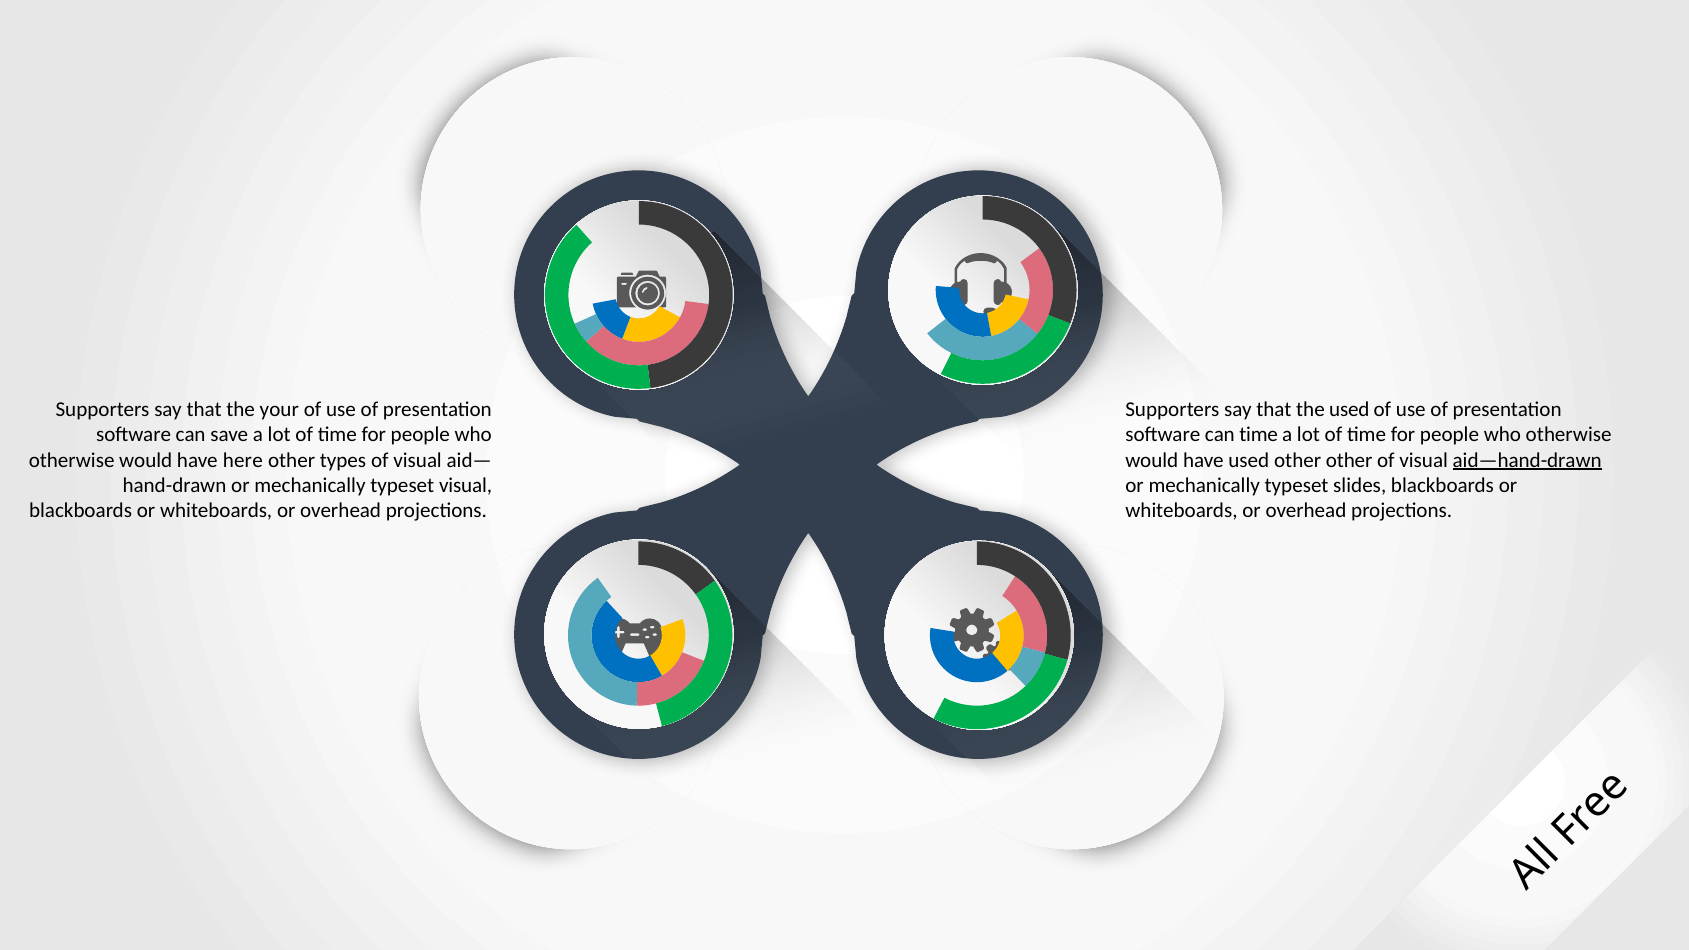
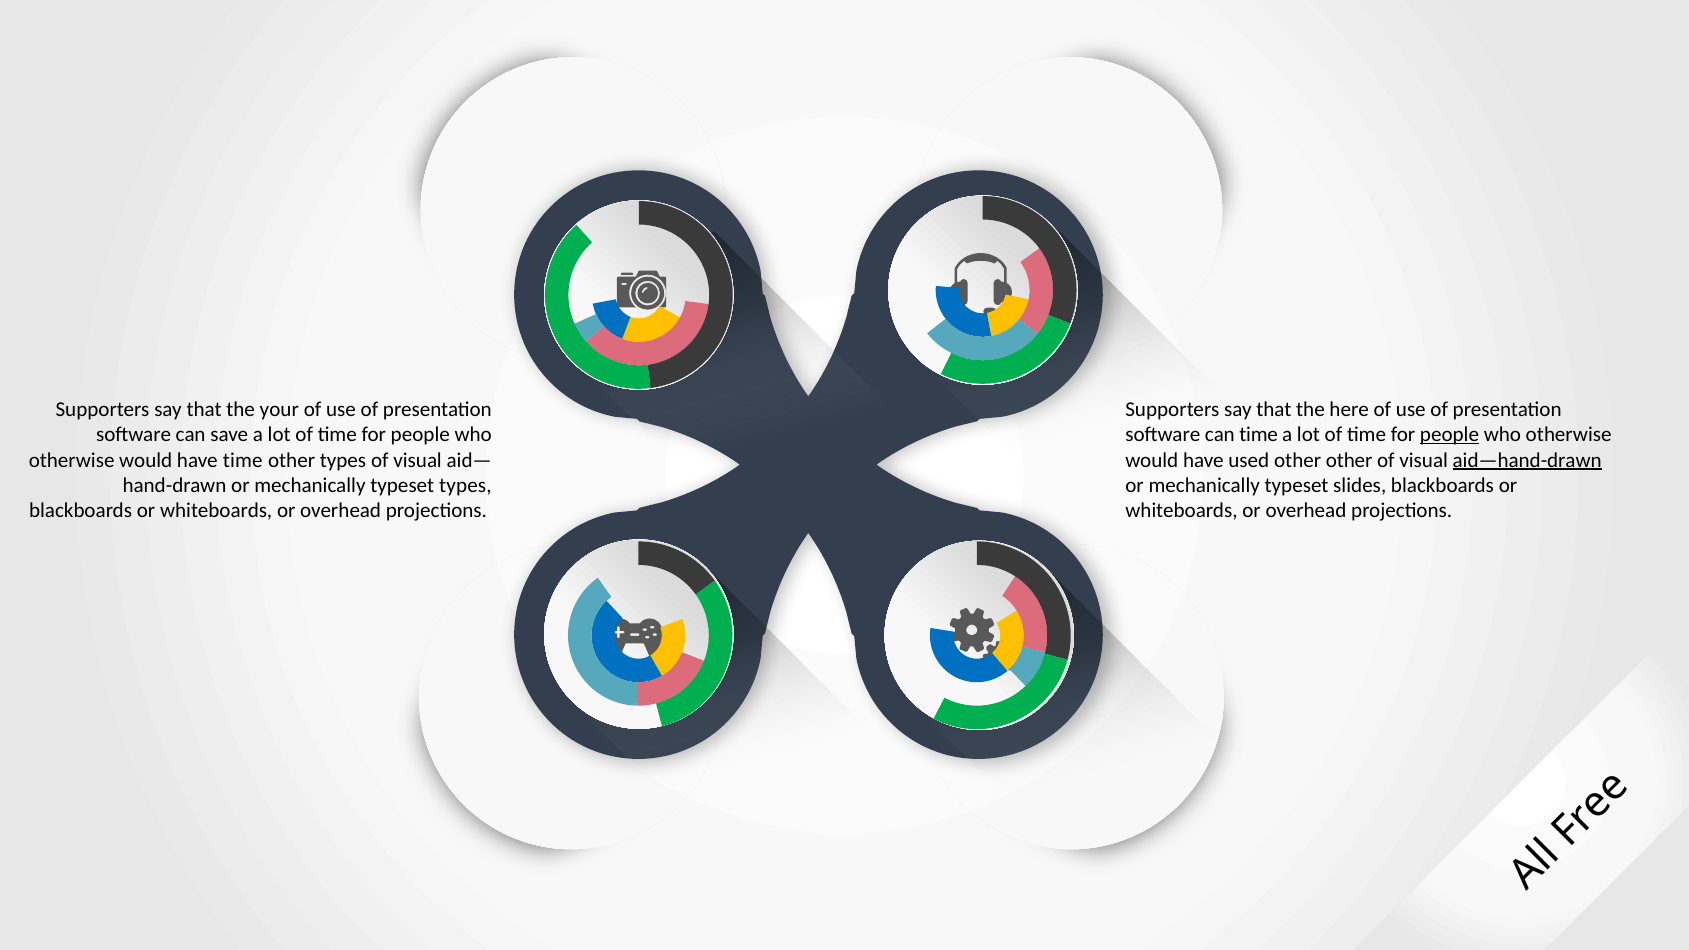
the used: used -> here (1349, 409)
people underline: none -> present (1449, 435)
have here: here -> time (243, 460)
typeset visual: visual -> types (465, 485)
